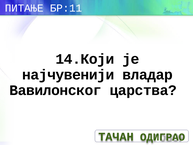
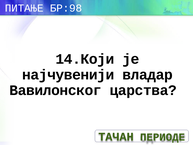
БР:11: БР:11 -> БР:98 (66, 8)
ОДИГРАО: ОДИГРАО -> ПЕРИОДЕ (163, 137)
